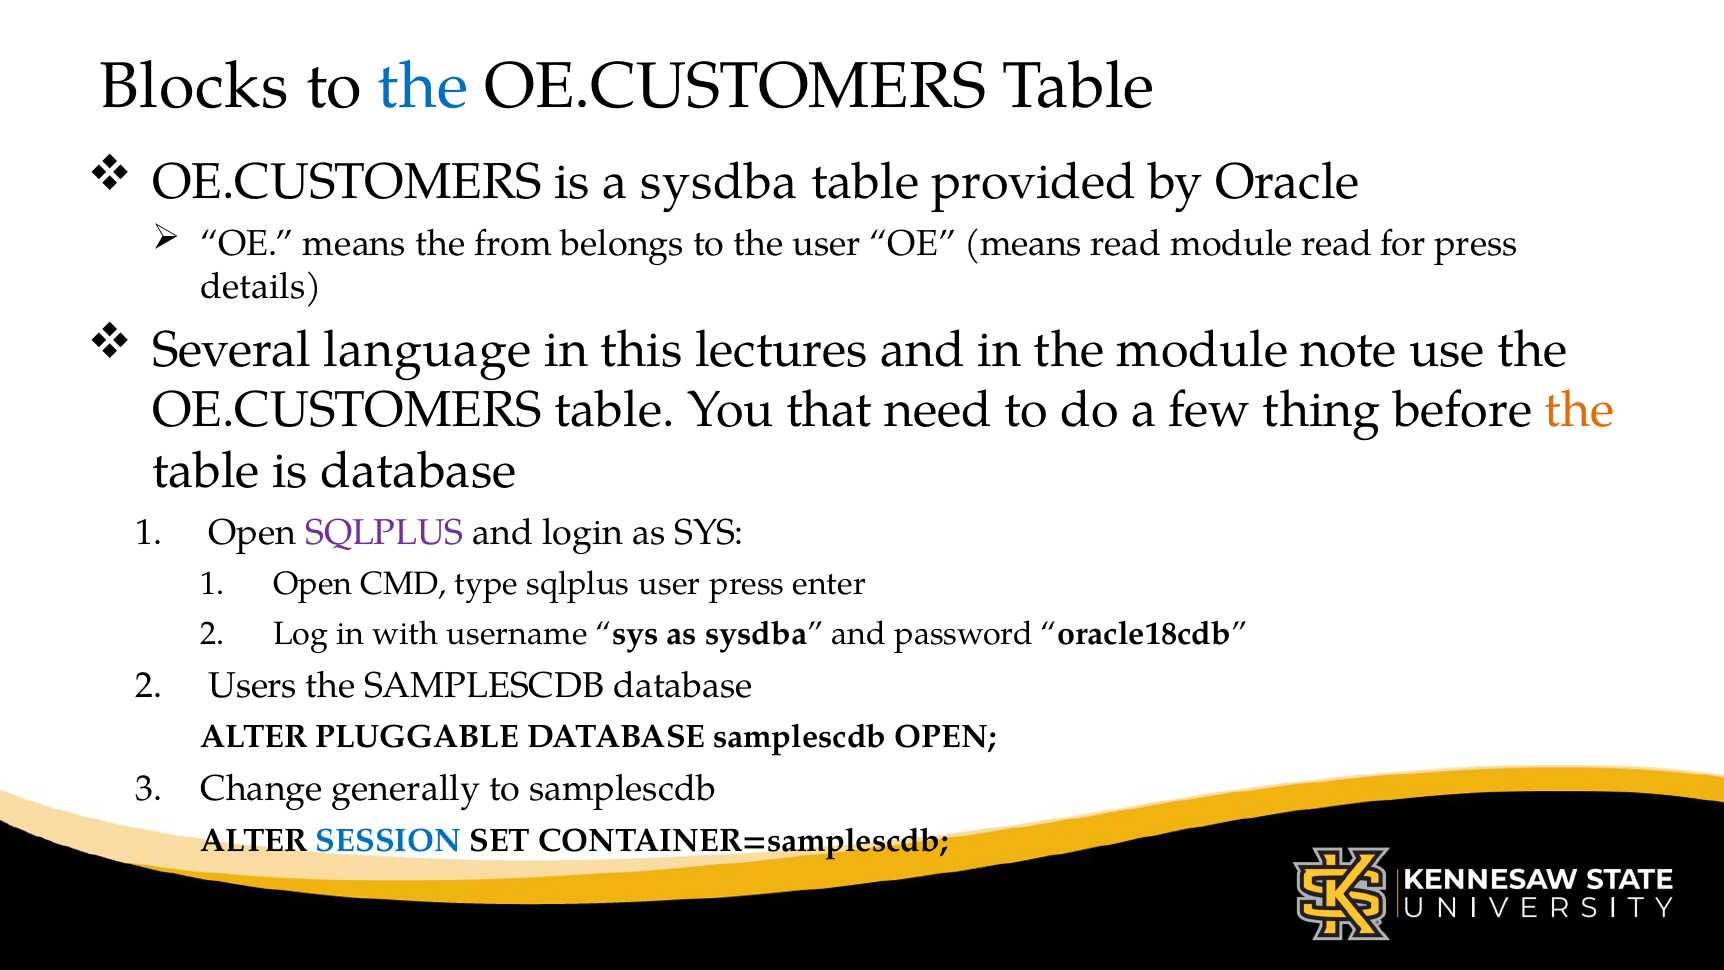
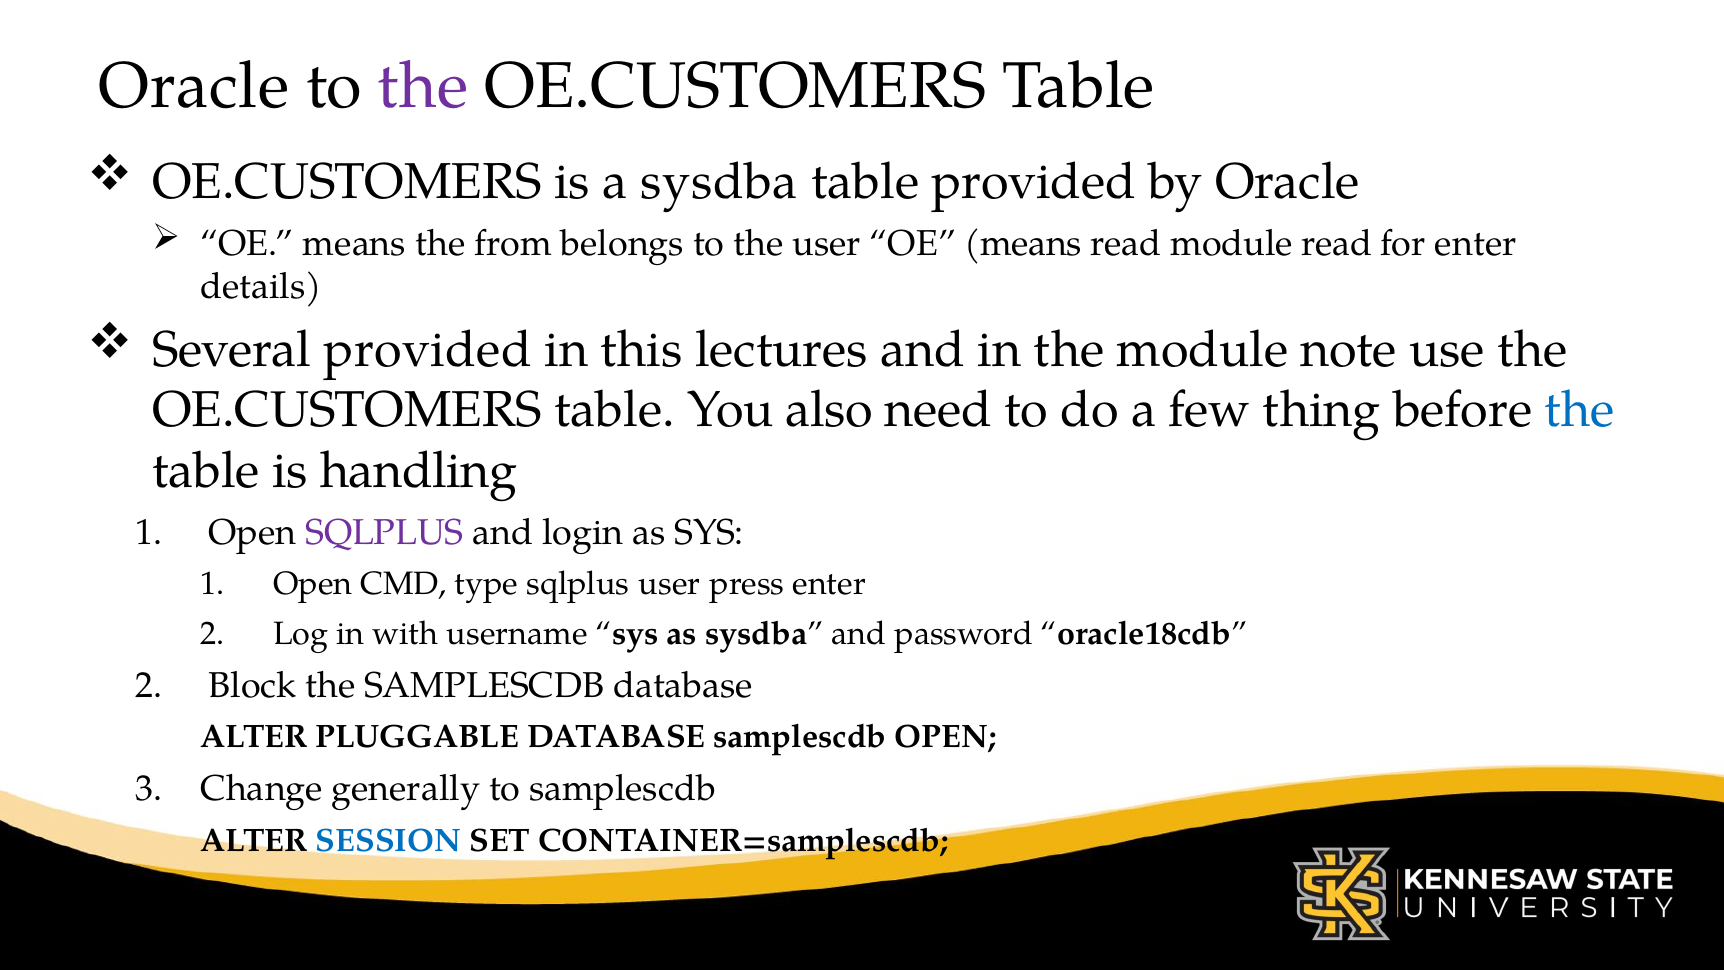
Blocks: Blocks -> Oracle (194, 86)
the colour: blue -> purple (423, 86)
for press: press -> enter (1476, 243)
Several language: language -> provided (428, 350)
that: that -> also (829, 410)
the colour: orange -> blue (1580, 410)
is database: database -> handling (419, 471)
Users: Users -> Block (253, 685)
